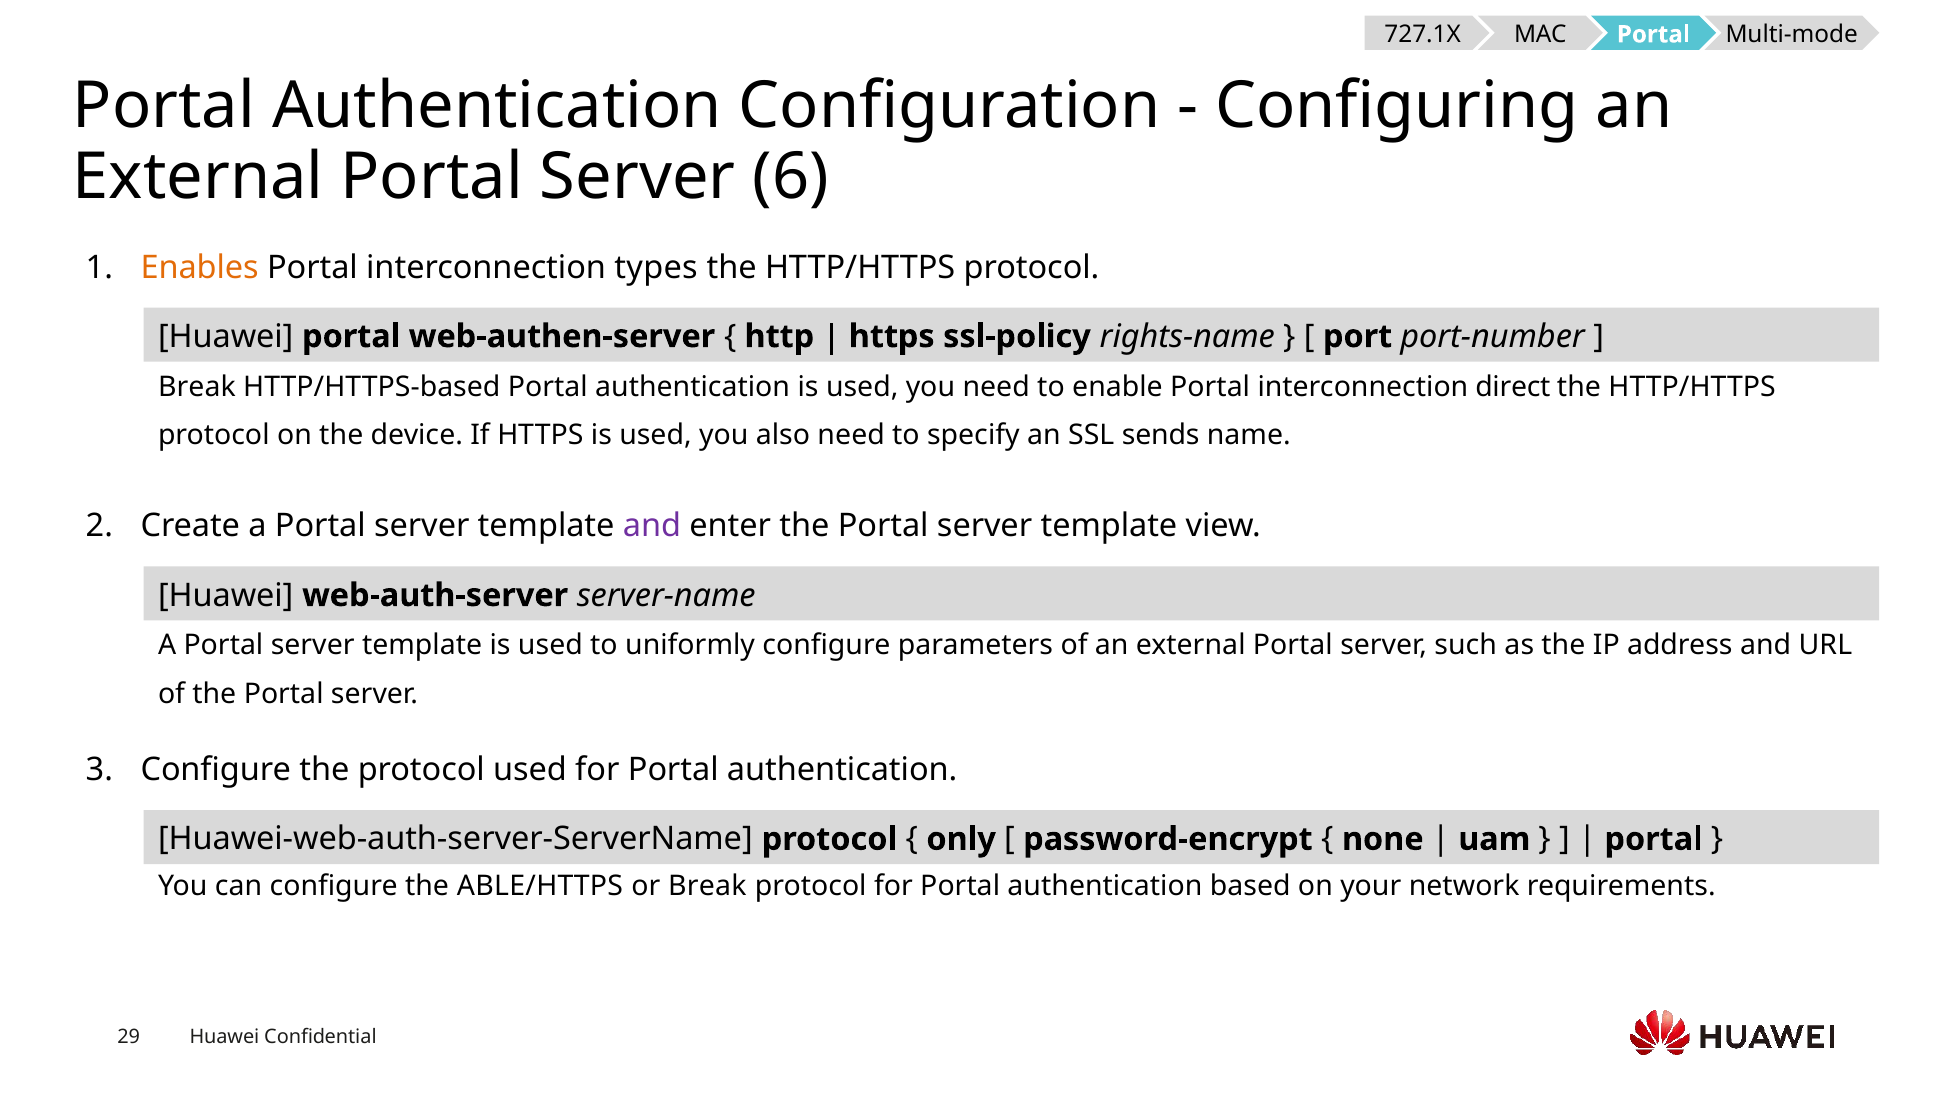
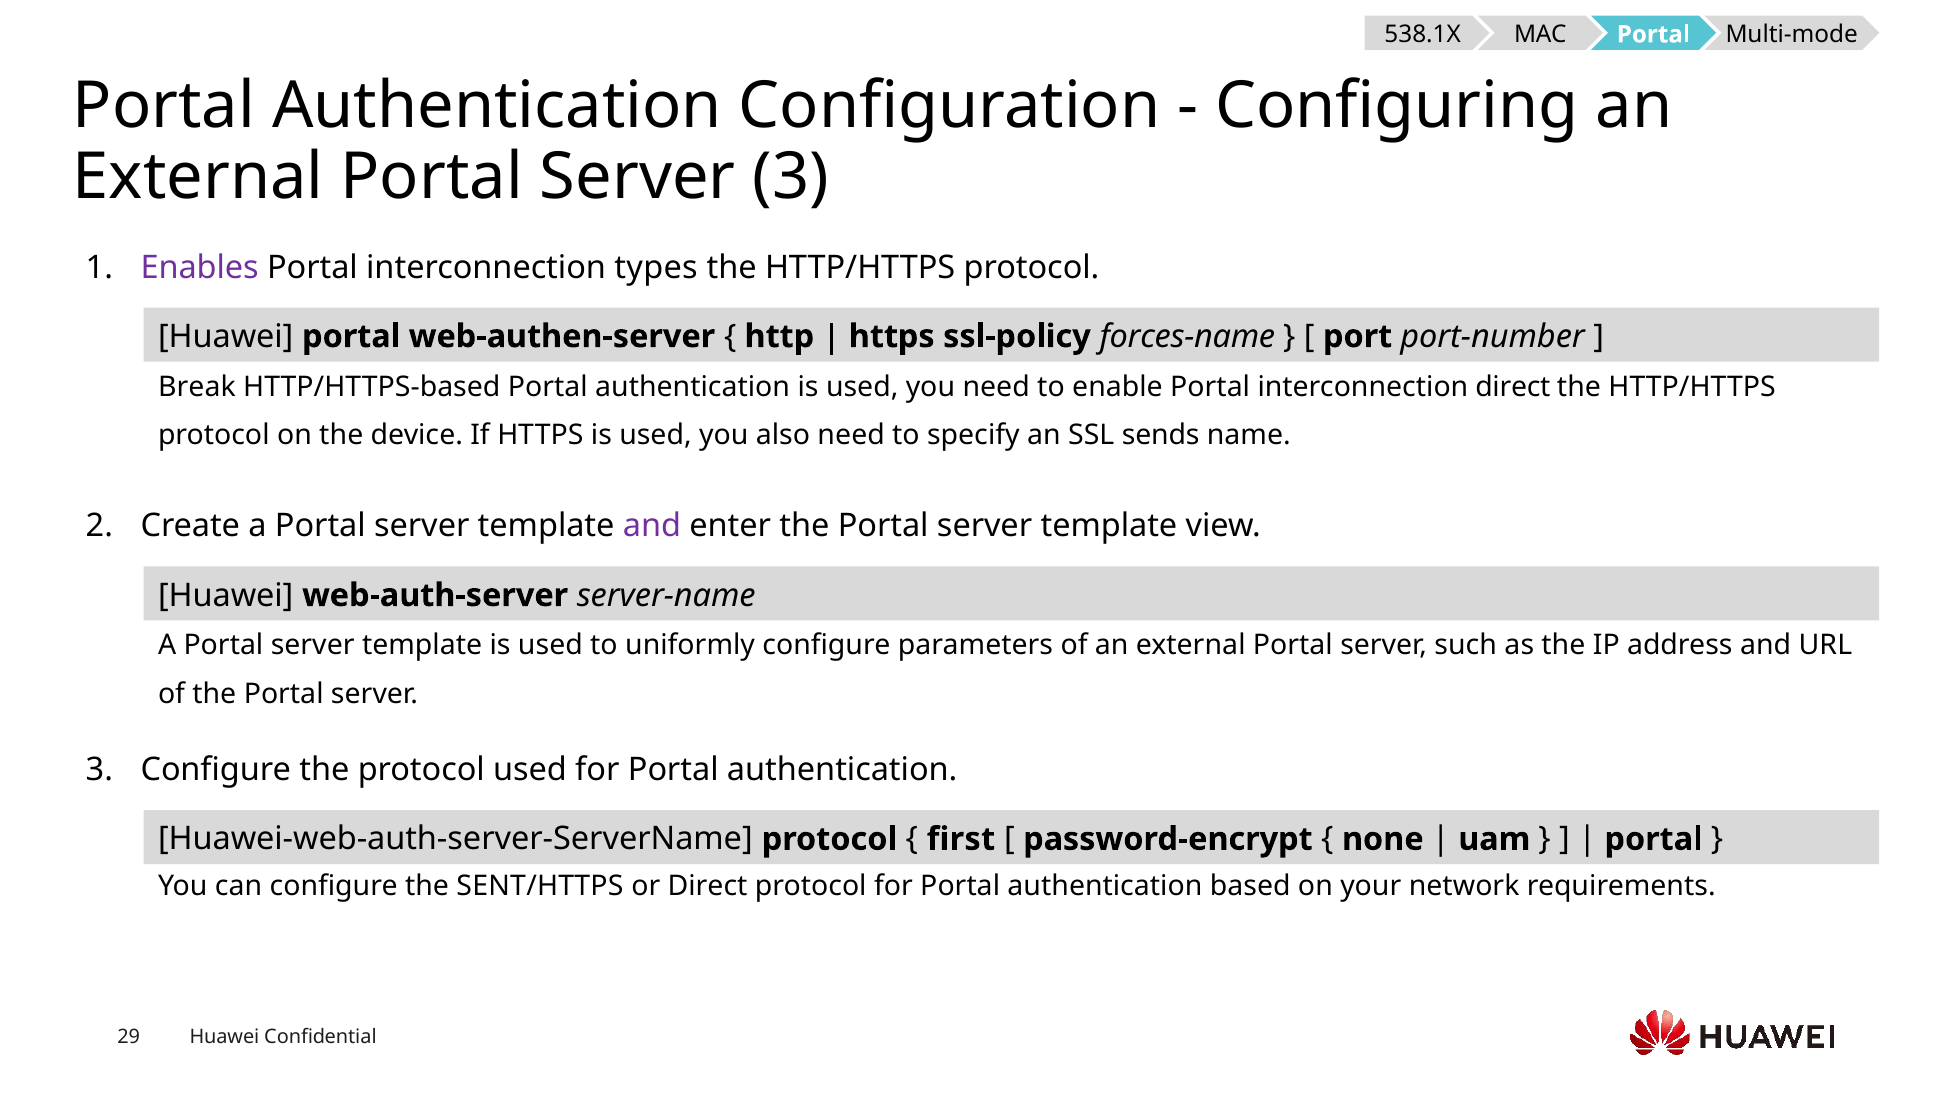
727.1X: 727.1X -> 538.1X (1423, 34)
Server 6: 6 -> 3 (791, 177)
Enables colour: orange -> purple (200, 267)
rights-name: rights-name -> forces-name (1187, 336)
only: only -> first (961, 839)
ABLE/HTTPS: ABLE/HTTPS -> SENT/HTTPS (540, 886)
or Break: Break -> Direct (707, 886)
